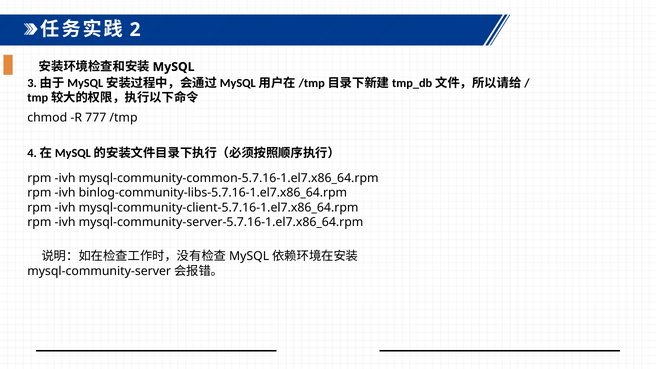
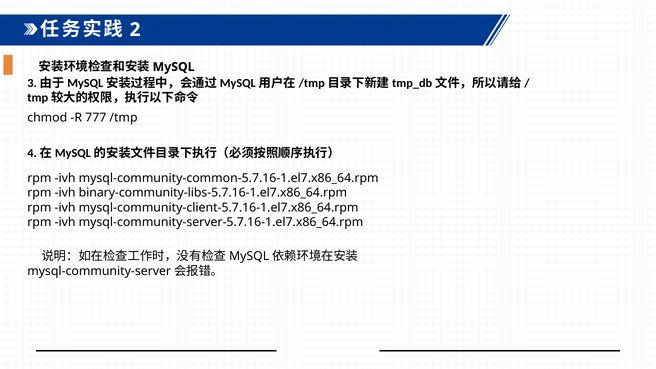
binlog-community-libs-5.7.16-1.el7.x86_64.rpm: binlog-community-libs-5.7.16-1.el7.x86_64.rpm -> binary-community-libs-5.7.16-1.el7.x86_64.rpm (213, 193)
